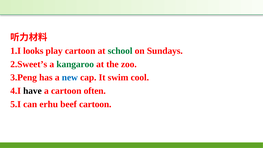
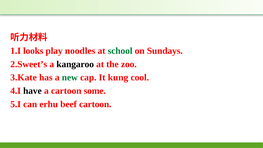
play cartoon: cartoon -> noodles (80, 51)
kangaroo colour: green -> black (75, 64)
3.Peng: 3.Peng -> 3.Kate (24, 77)
new colour: blue -> green (70, 77)
swim: swim -> kung (118, 77)
often: often -> some (95, 91)
